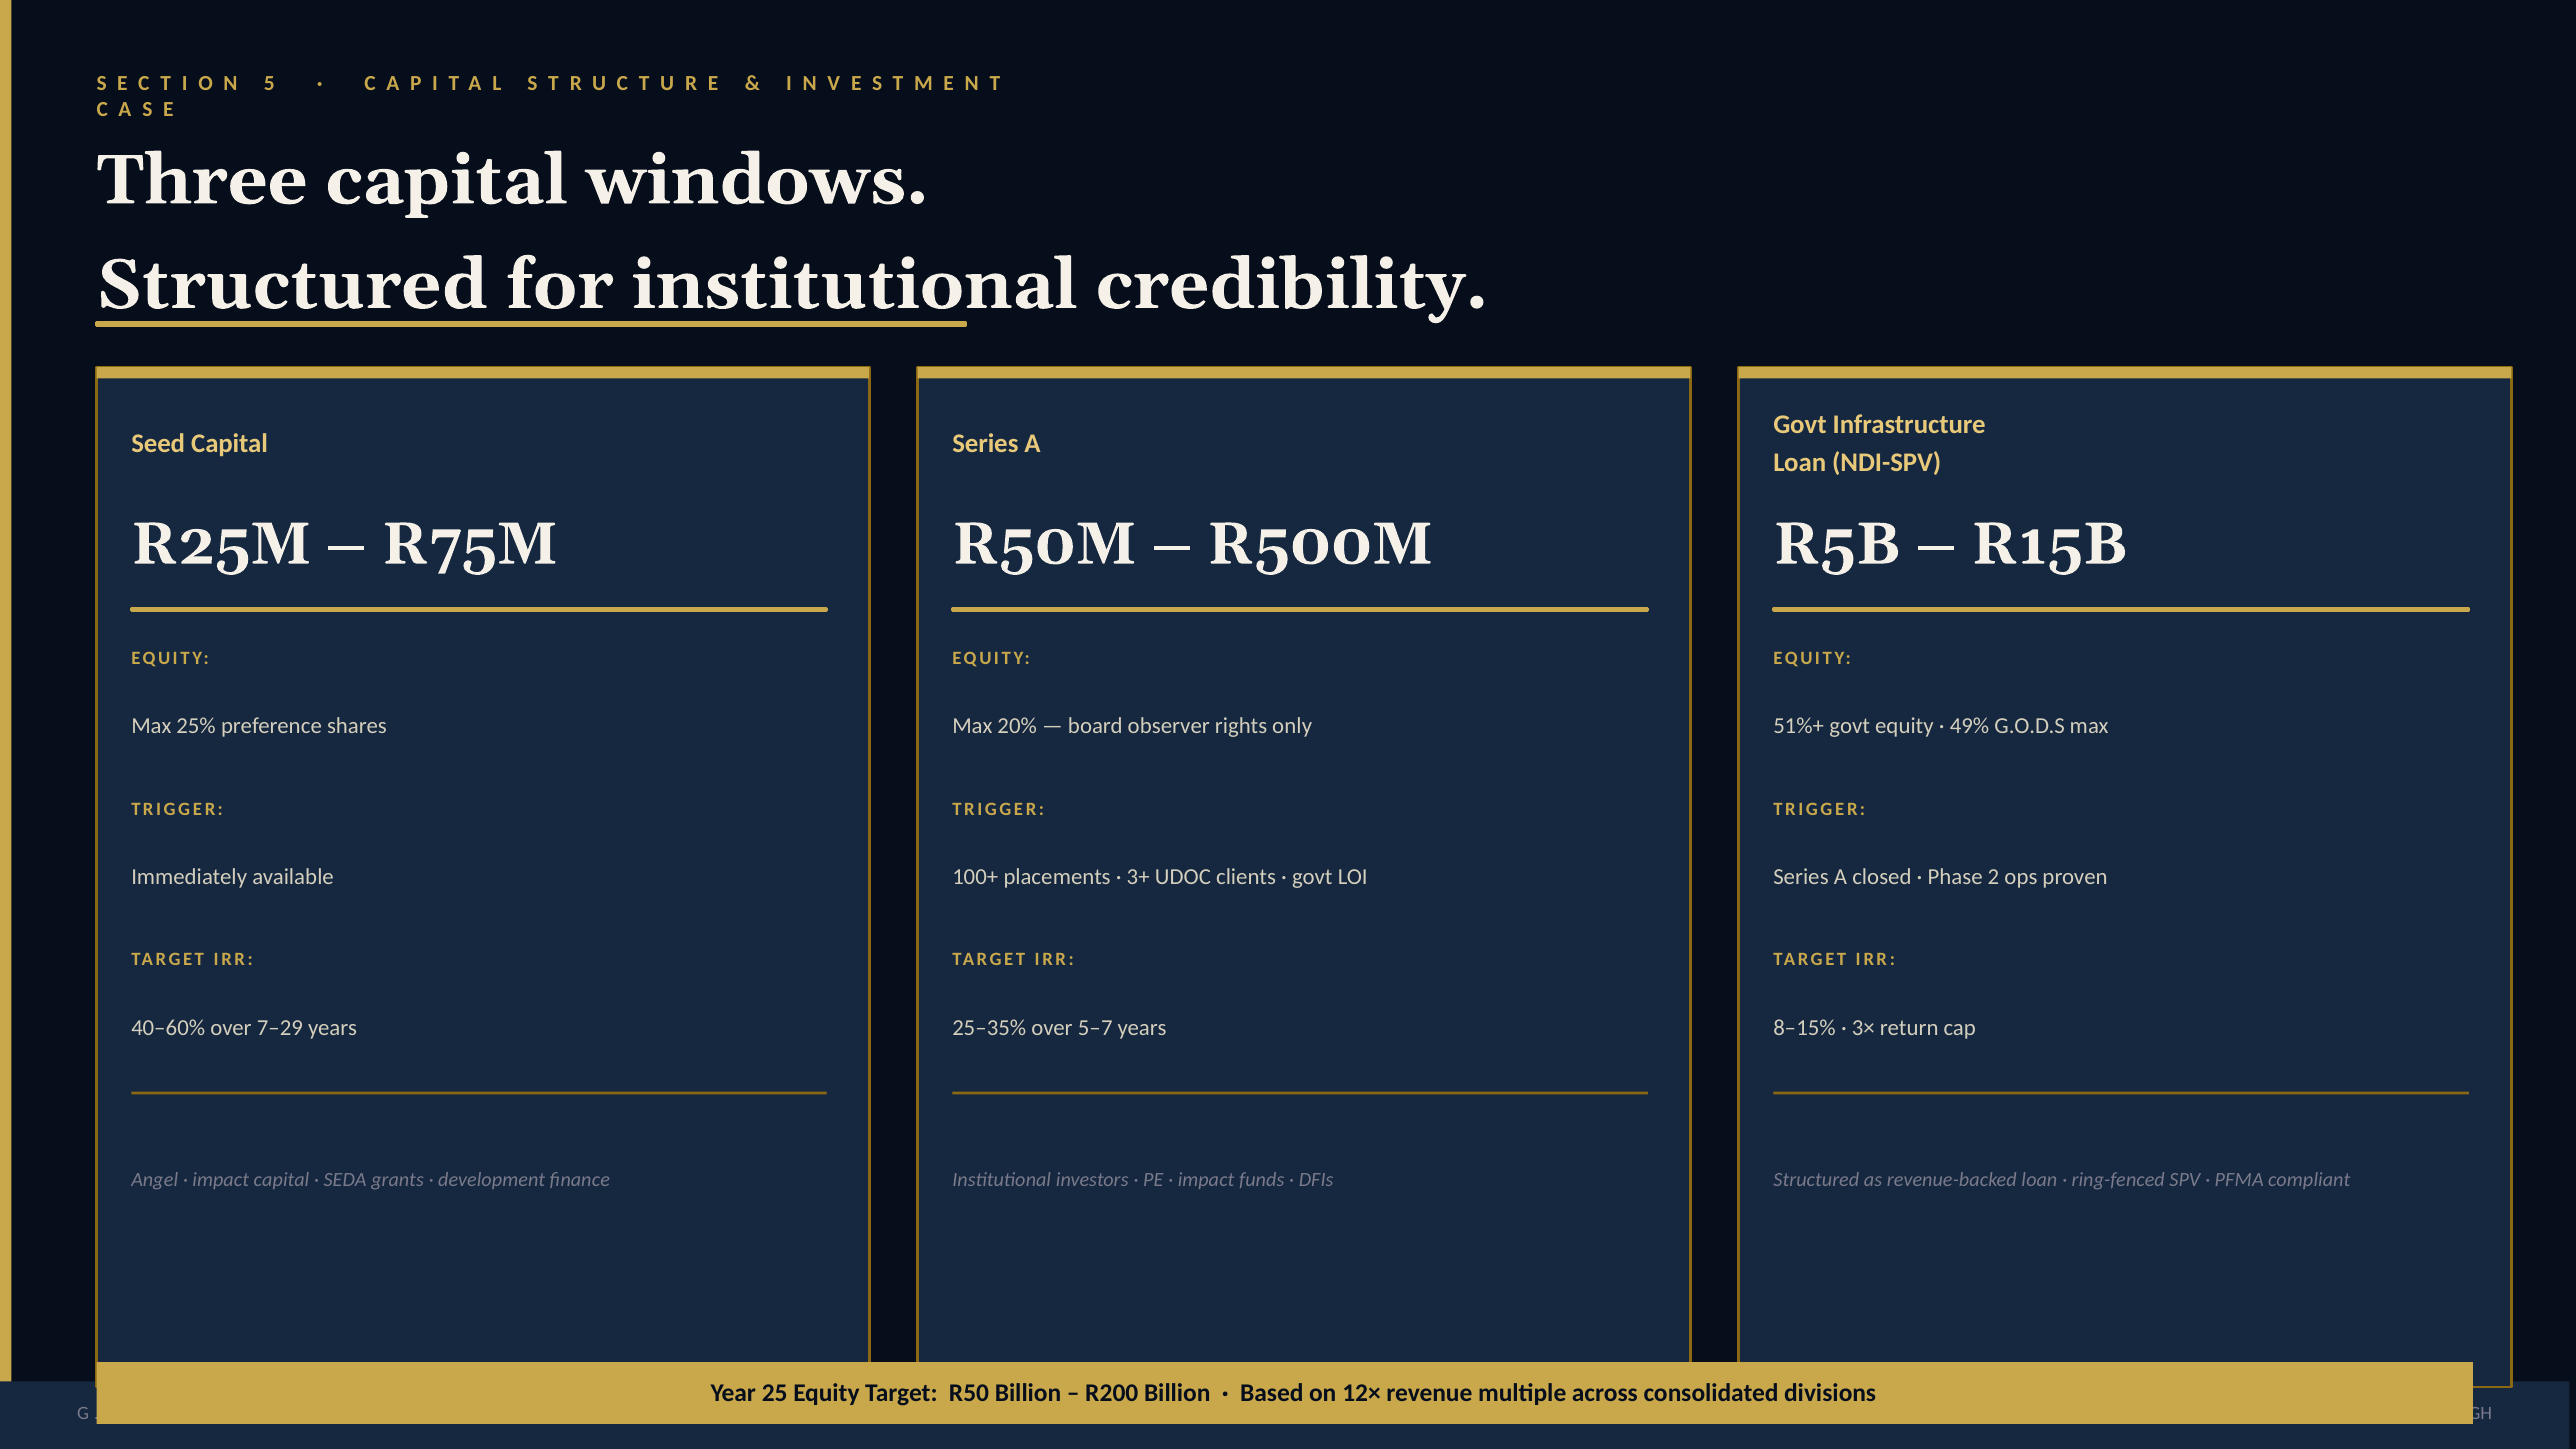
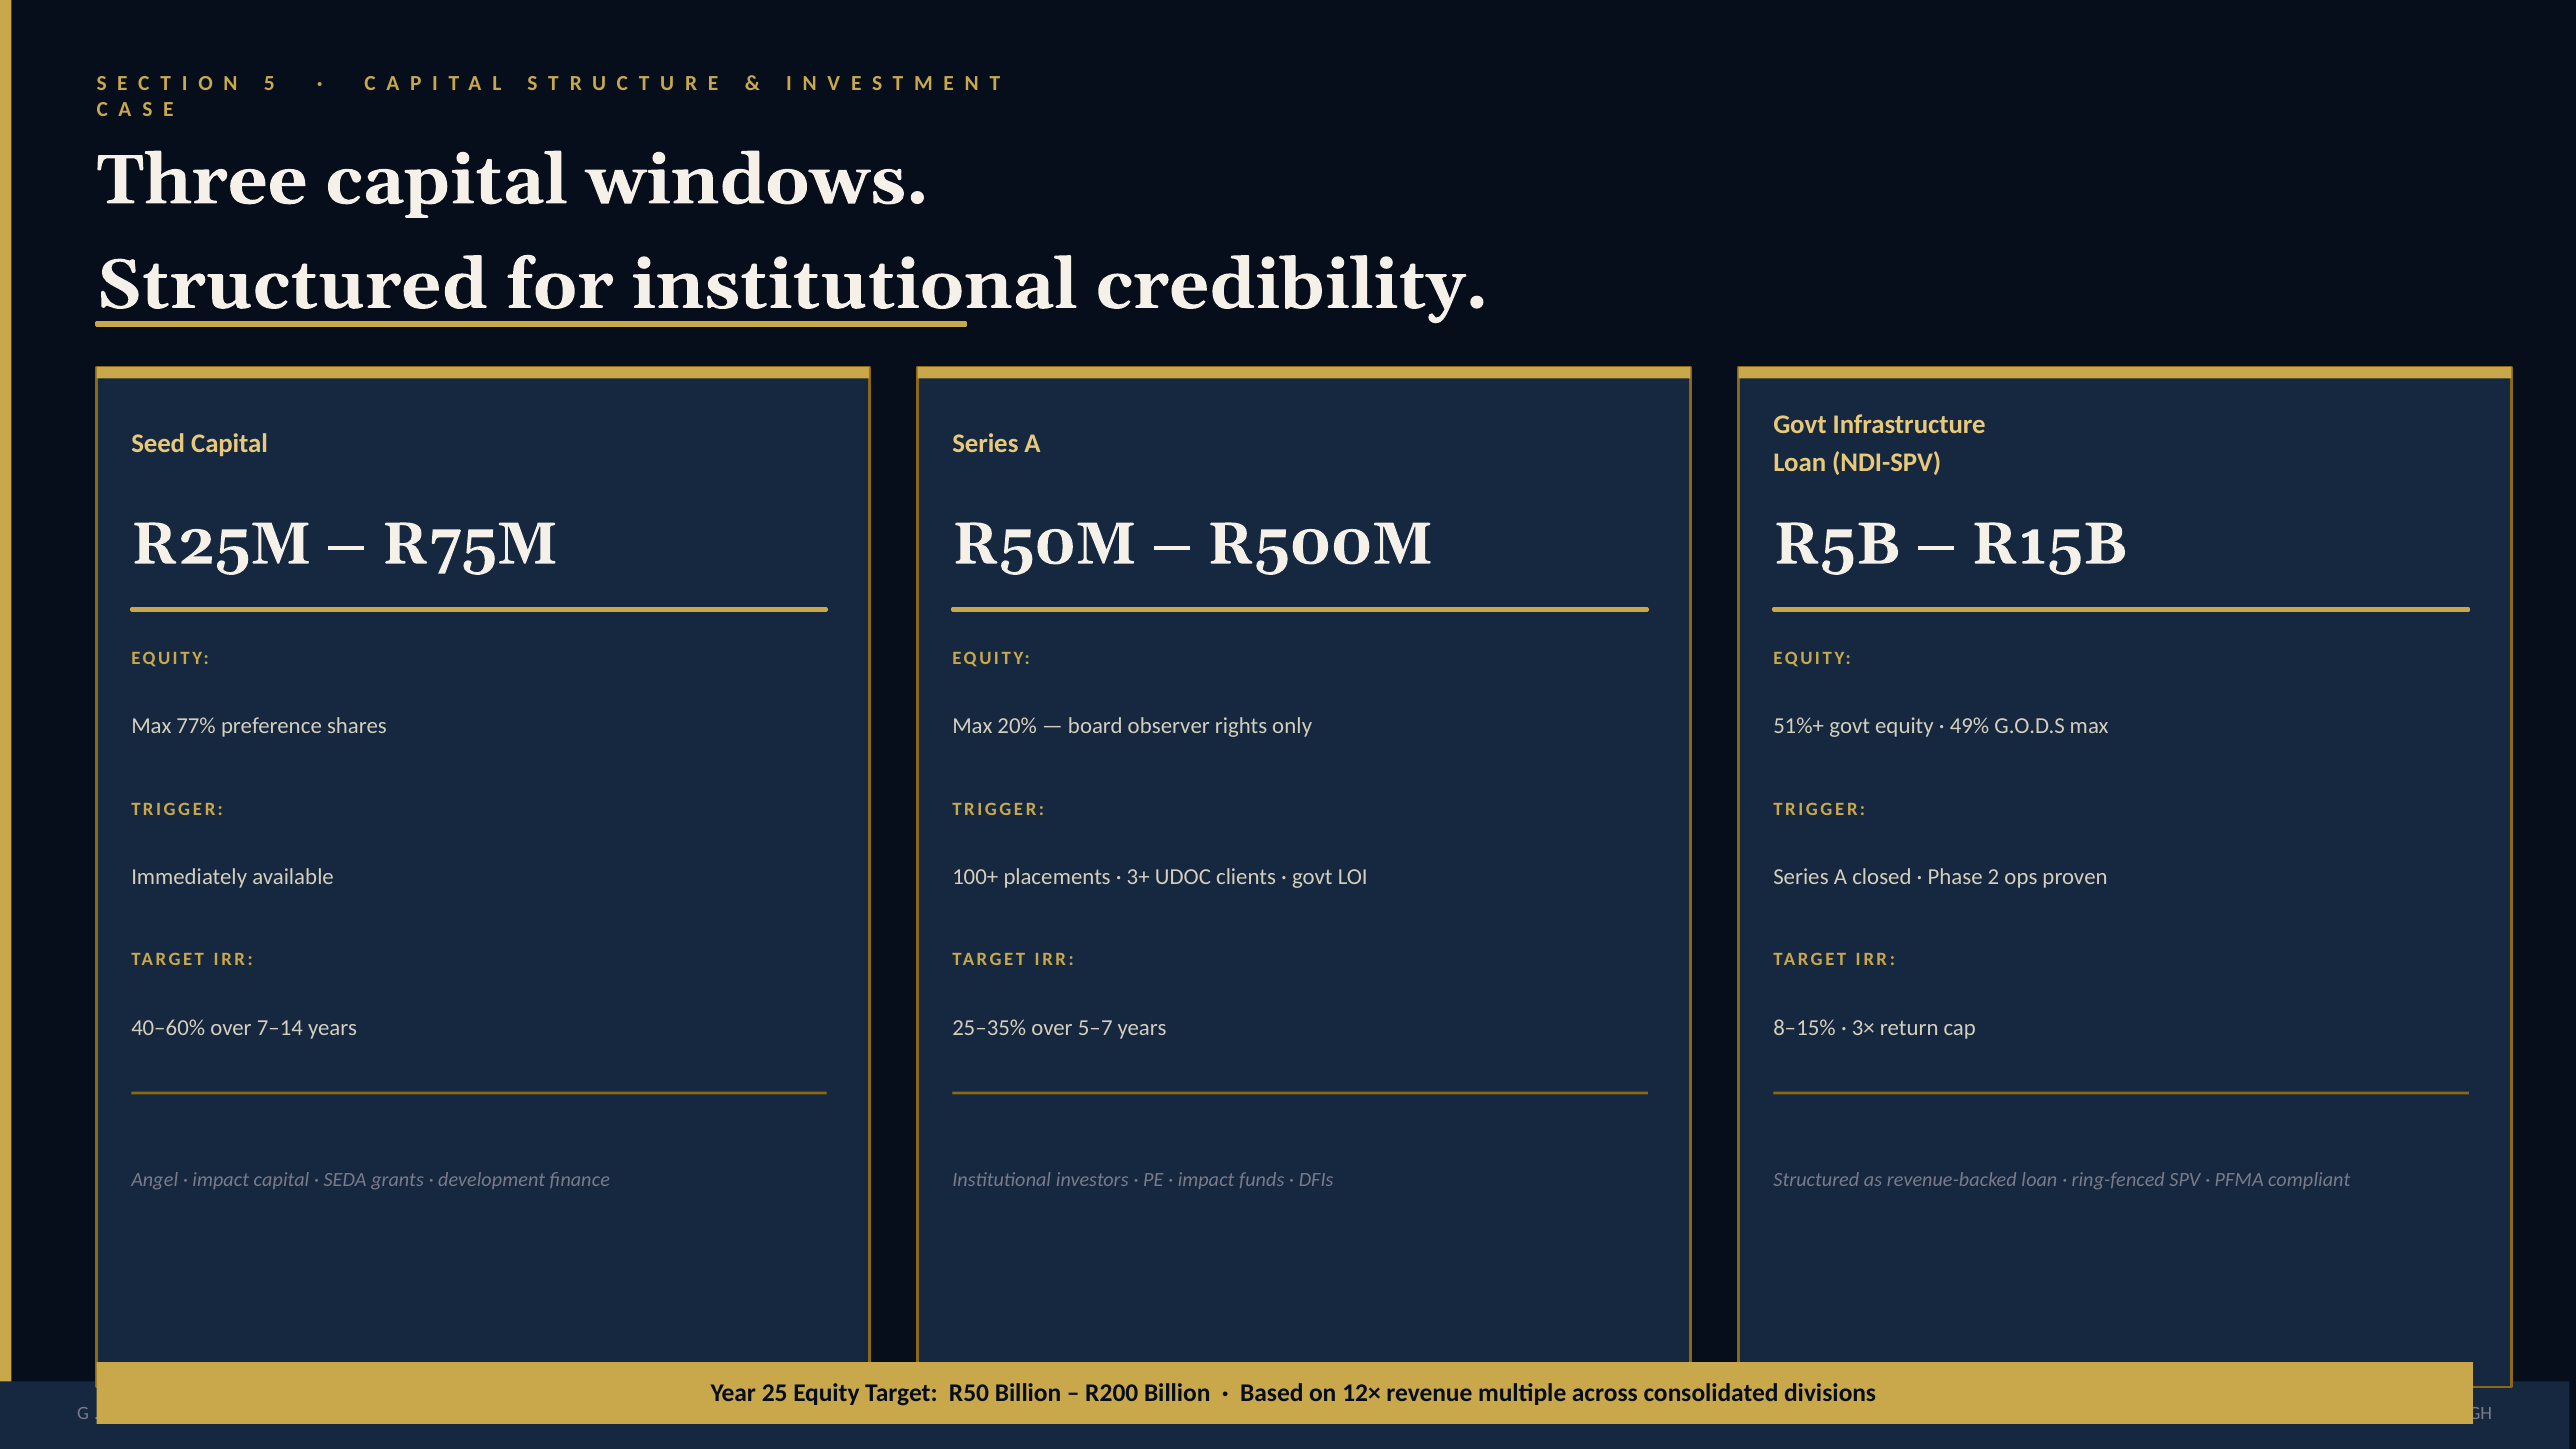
25%: 25% -> 77% (196, 726)
7–29: 7–29 -> 7–14 (280, 1028)
